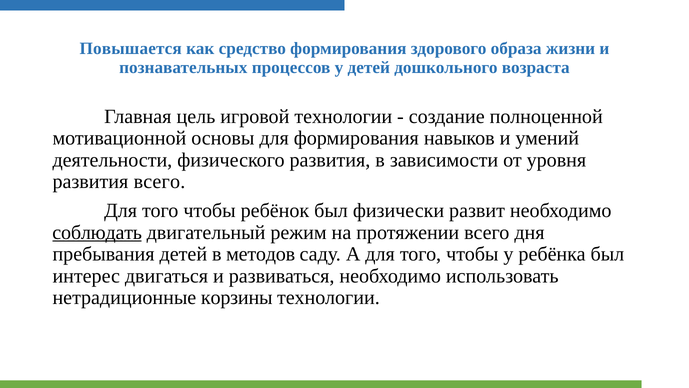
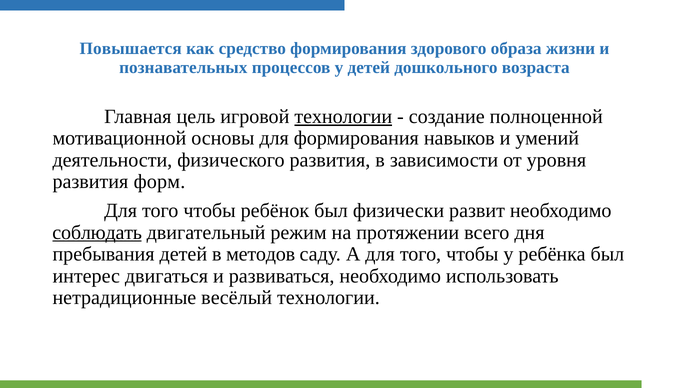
технологии underline: none -> present (343, 116)
развития всего: всего -> форм (159, 182)
корзины: корзины -> весёлый (237, 297)
